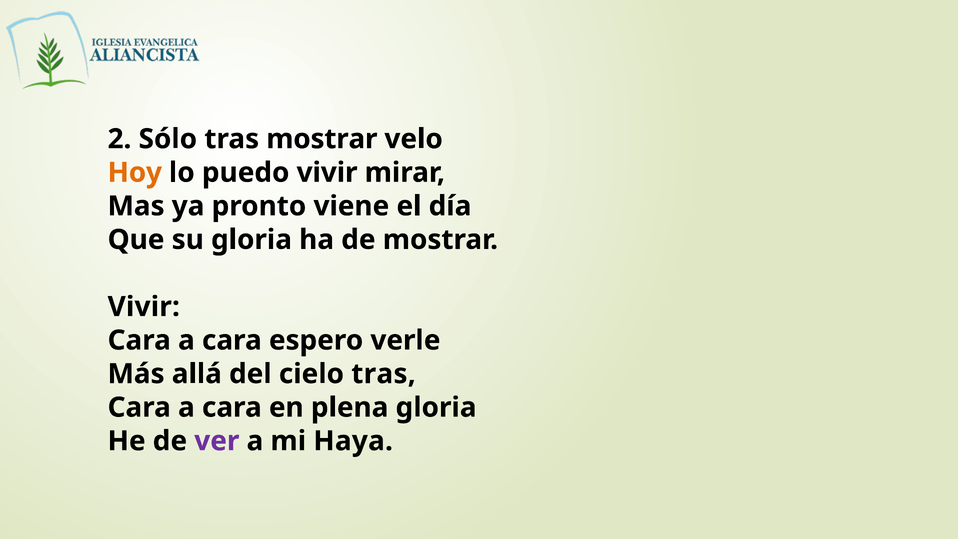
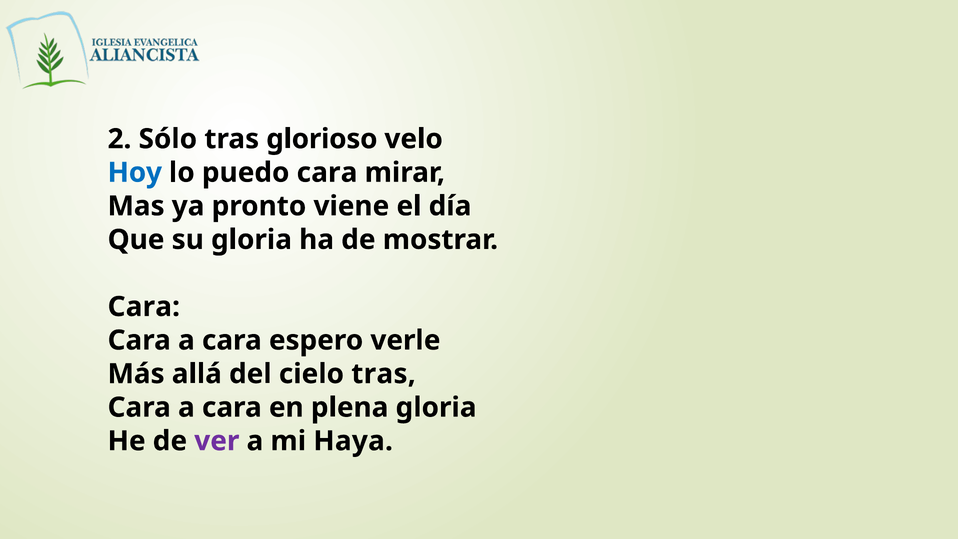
tras mostrar: mostrar -> glorioso (322, 139)
Hoy colour: orange -> blue (135, 173)
puedo vivir: vivir -> cara (327, 173)
Vivir: Vivir -> Cara (144, 307)
